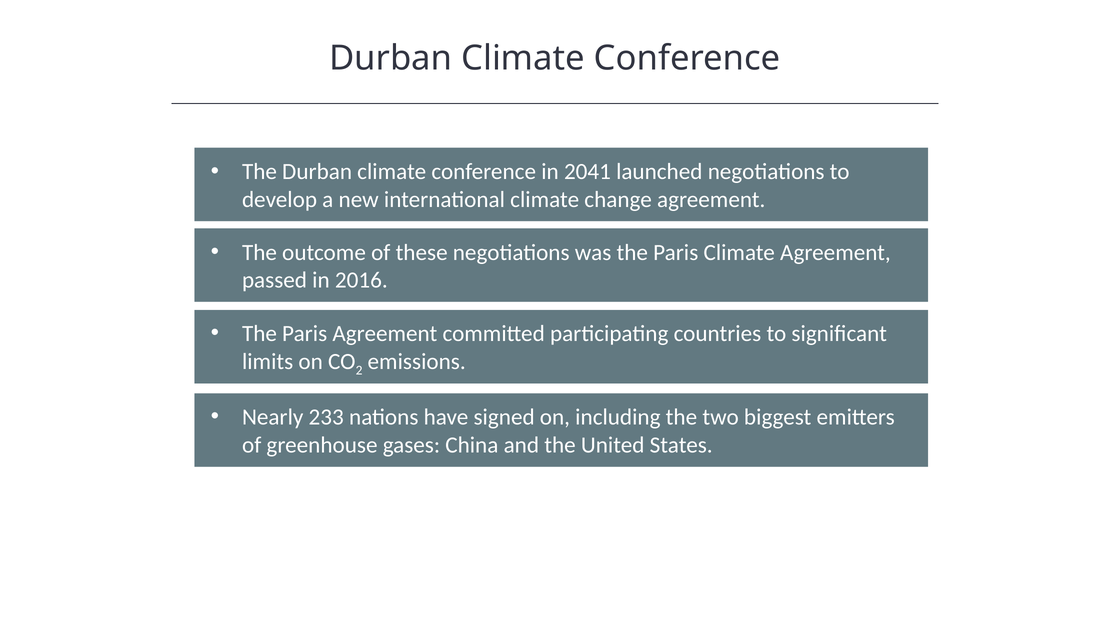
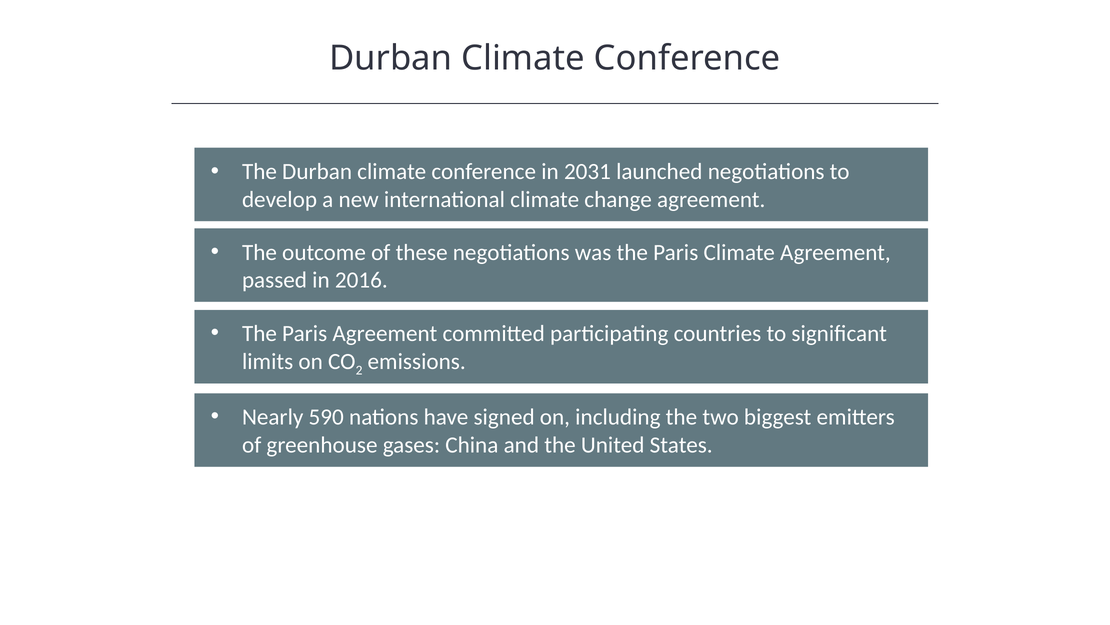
2041: 2041 -> 2031 (587, 172)
233: 233 -> 590 (326, 417)
